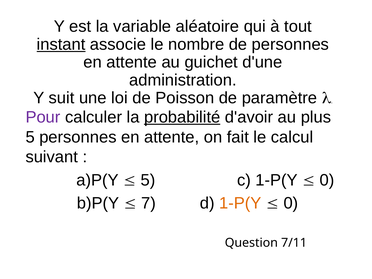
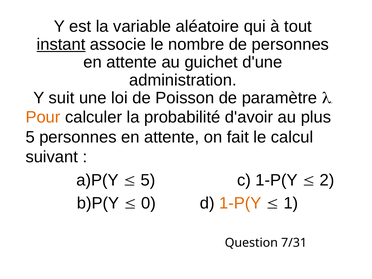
Pour colour: purple -> orange (43, 117)
probabilité underline: present -> none (182, 117)
0: 0 -> 2 (327, 180)
7: 7 -> 0 (149, 203)
0: 0 -> 1 (291, 203)
7/11: 7/11 -> 7/31 (294, 243)
